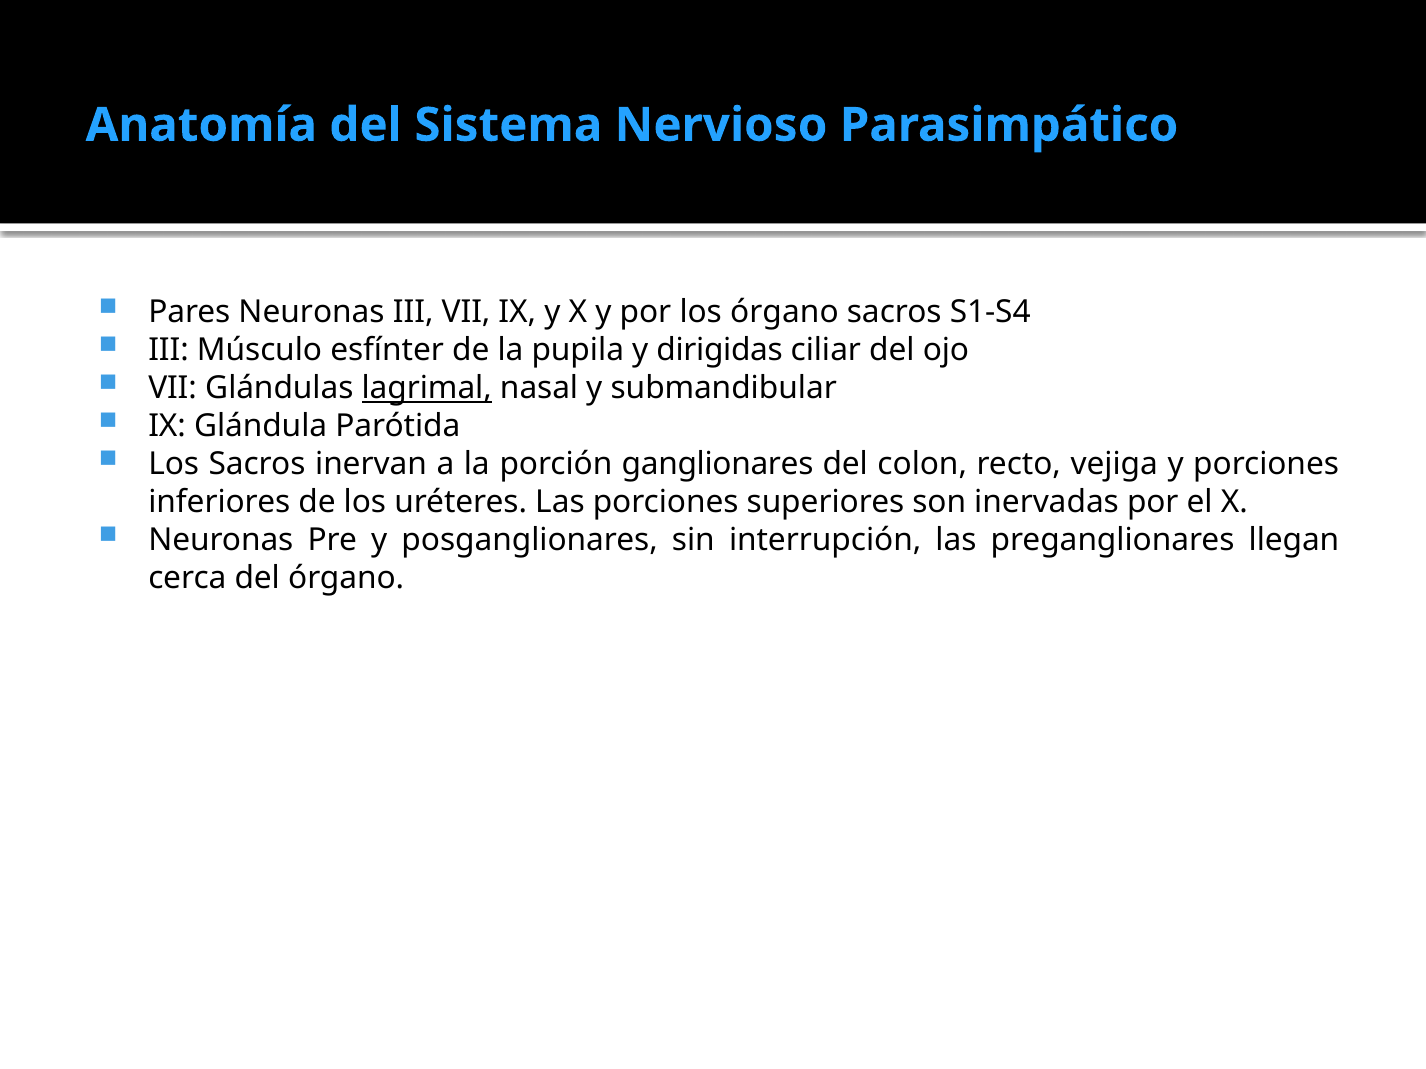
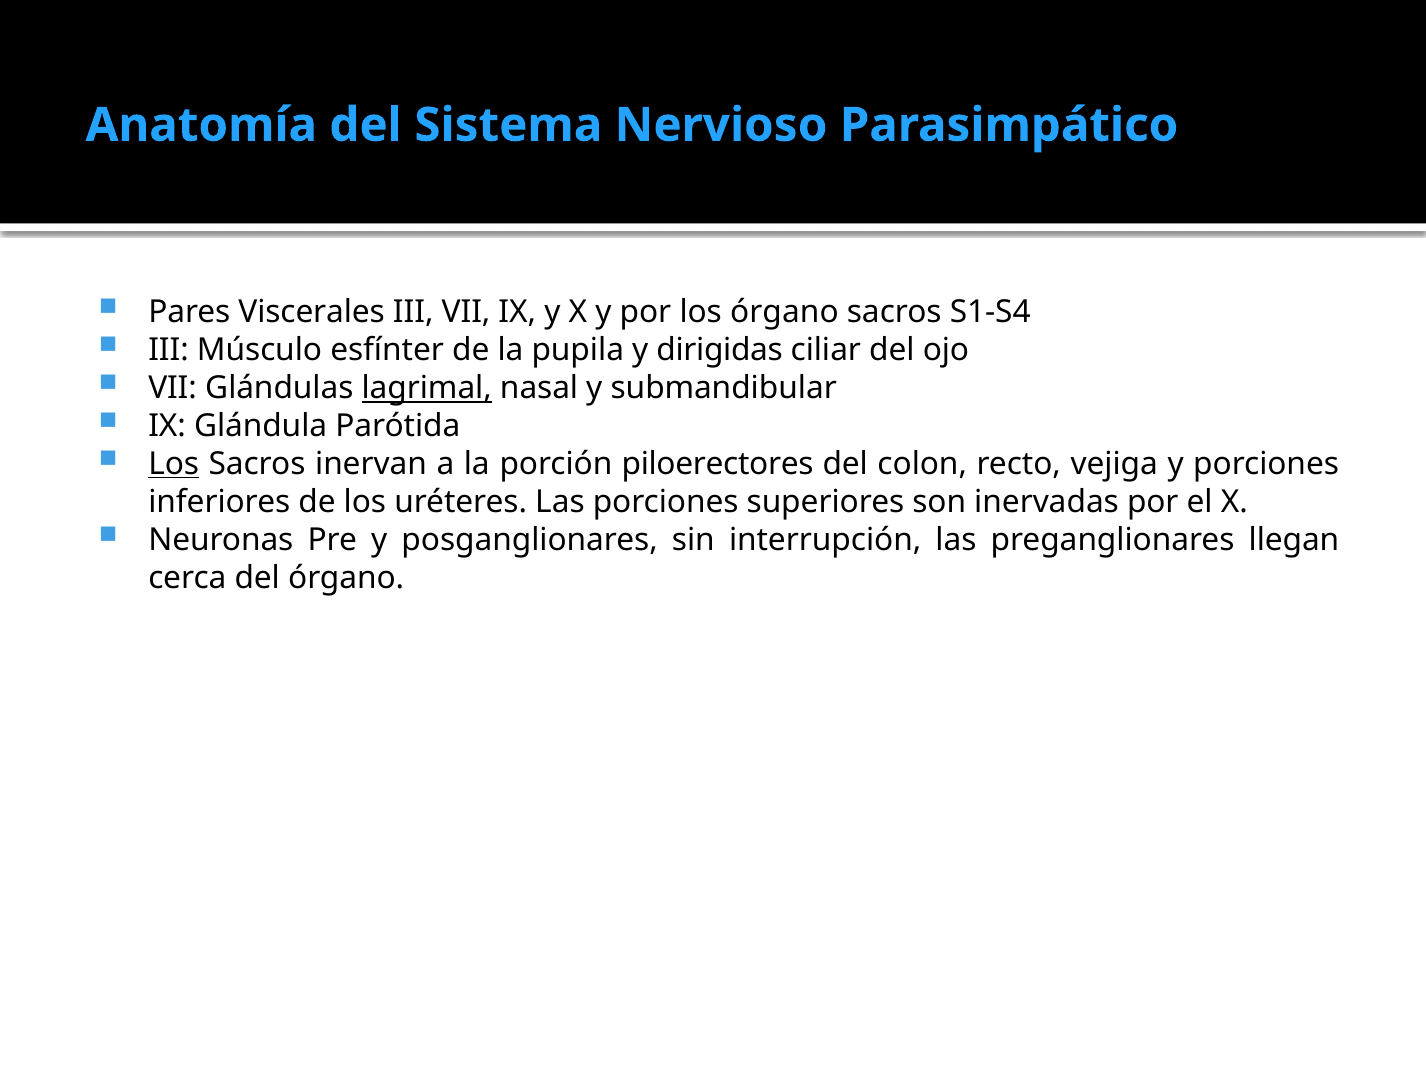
Pares Neuronas: Neuronas -> Viscerales (312, 312)
Los underline: none -> present (174, 464)
ganglionares: ganglionares -> piloerectores (718, 464)
